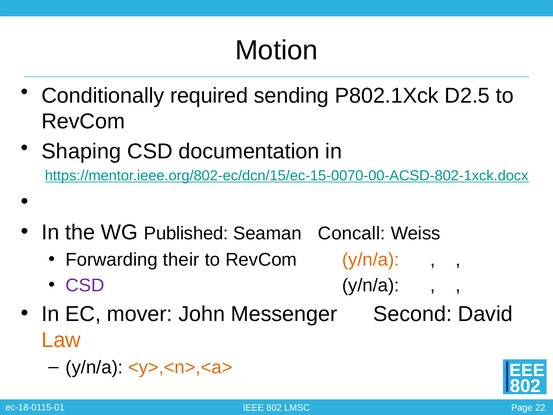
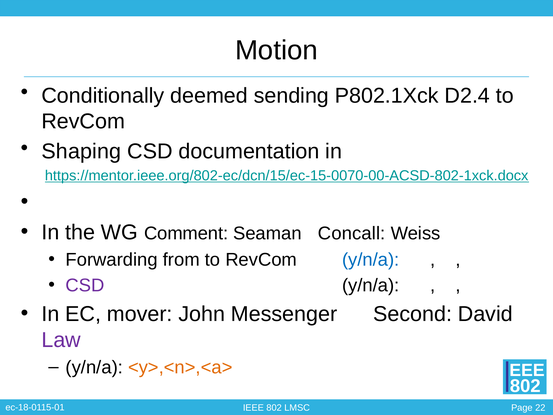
required: required -> deemed (209, 96)
D2.5: D2.5 -> D2.4 (467, 96)
Published: Published -> Comment (186, 233)
their: their -> from (181, 260)
y/n/a colour: orange -> blue (371, 260)
Law colour: orange -> purple (61, 340)
